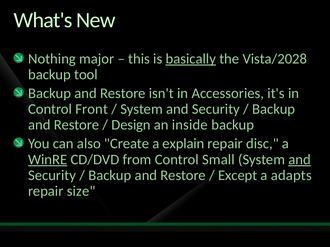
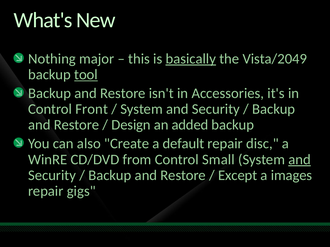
Vista/2028: Vista/2028 -> Vista/2049 (275, 59)
tool underline: none -> present (86, 75)
inside: inside -> added (190, 125)
explain: explain -> default (183, 144)
WinRE underline: present -> none (48, 160)
adapts: adapts -> images (291, 176)
size: size -> gigs (81, 192)
